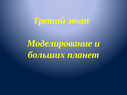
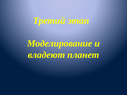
больших: больших -> владеют (46, 55)
